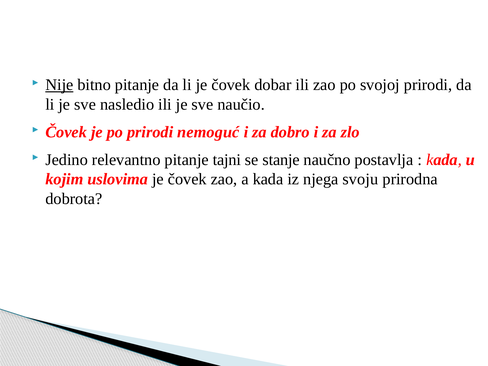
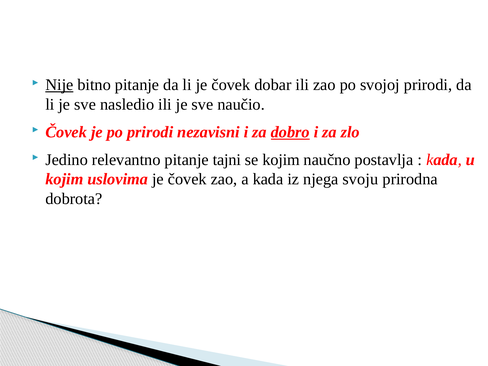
nemoguć: nemoguć -> nezavisni (208, 132)
dobro underline: none -> present (290, 132)
se stanje: stanje -> kojim (281, 160)
